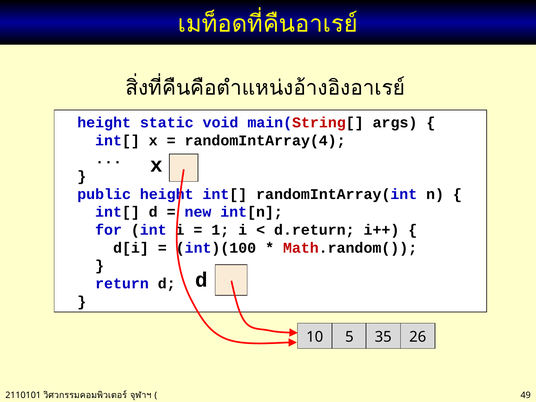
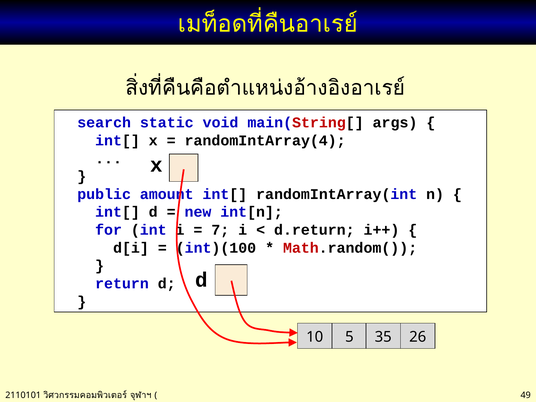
height: height -> search (104, 123)
public height: height -> amount (167, 194)
1: 1 -> 7 (220, 230)
